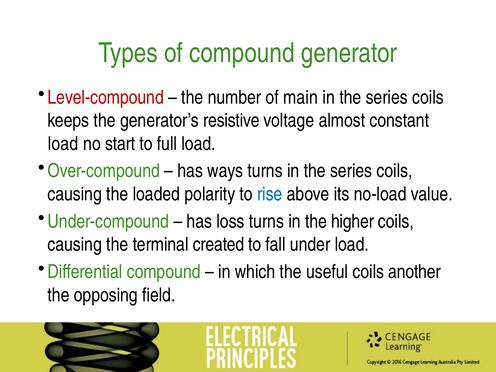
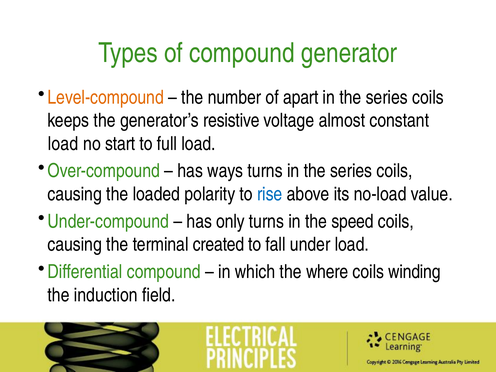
Level-compound colour: red -> orange (106, 97)
main: main -> apart (301, 97)
loss: loss -> only (231, 221)
higher: higher -> speed (353, 221)
useful: useful -> where (327, 272)
another: another -> winding (414, 272)
opposing: opposing -> induction (106, 295)
